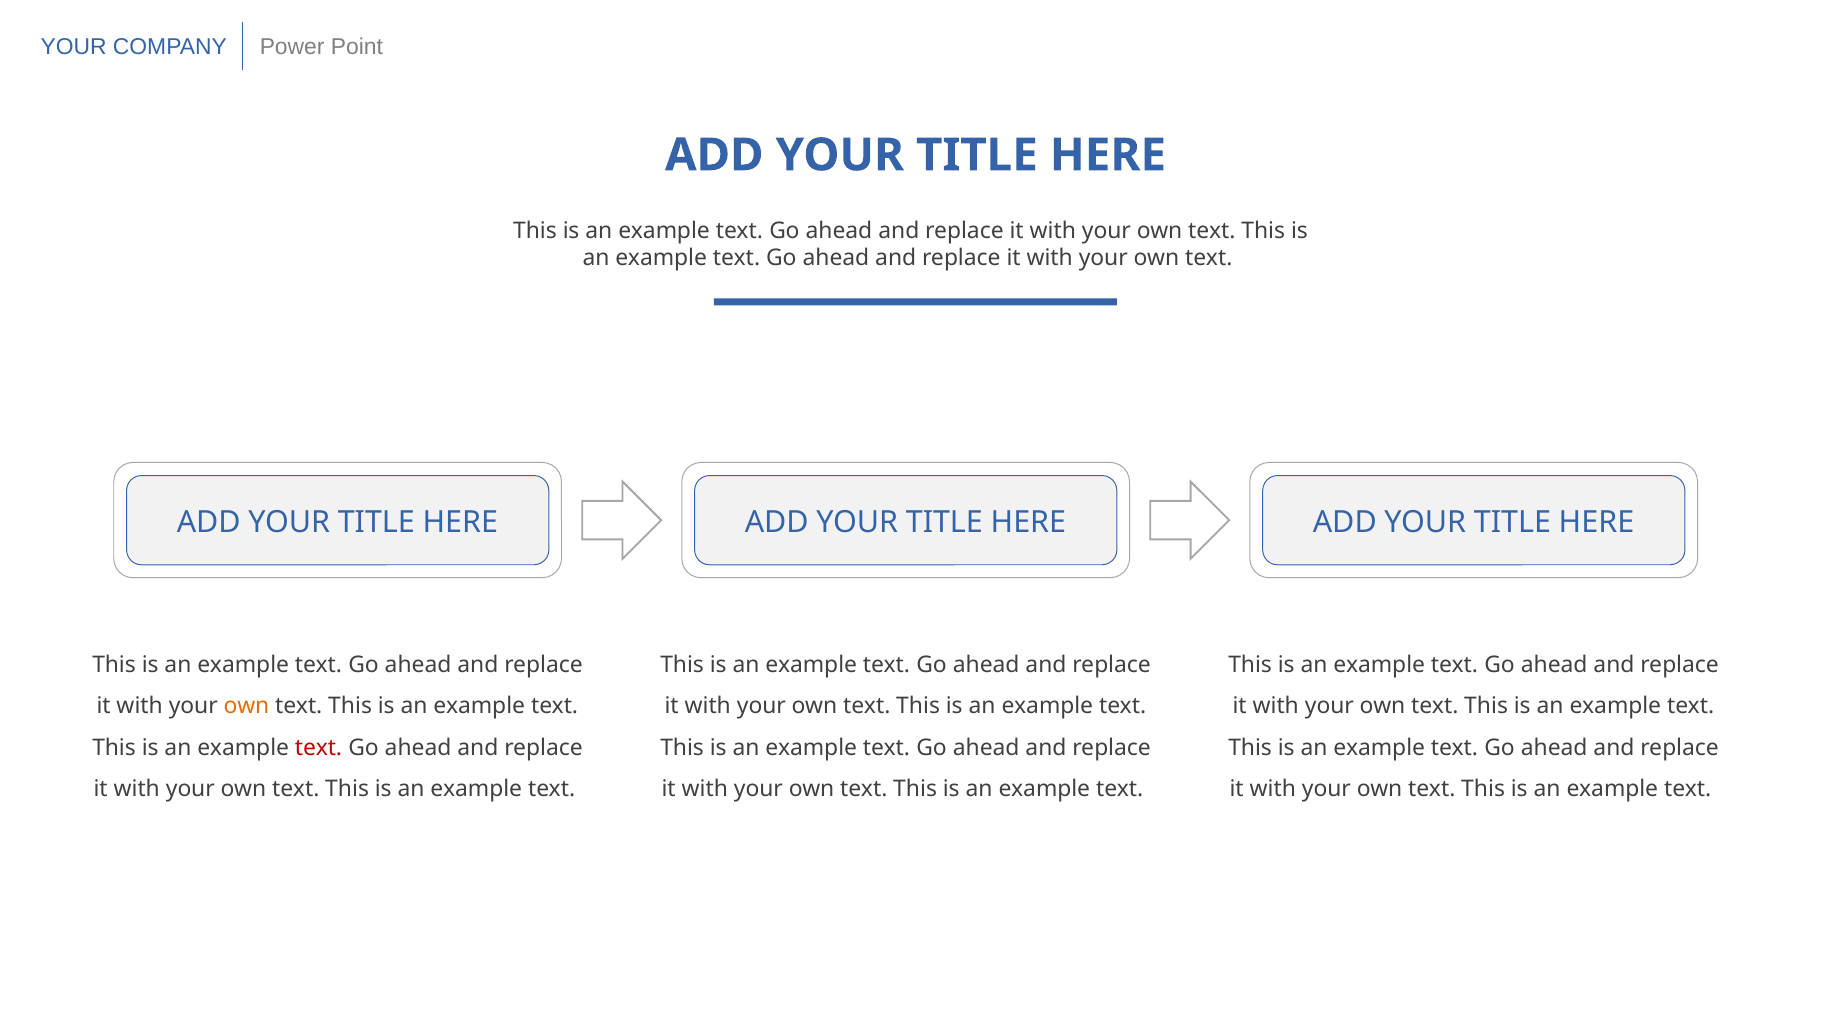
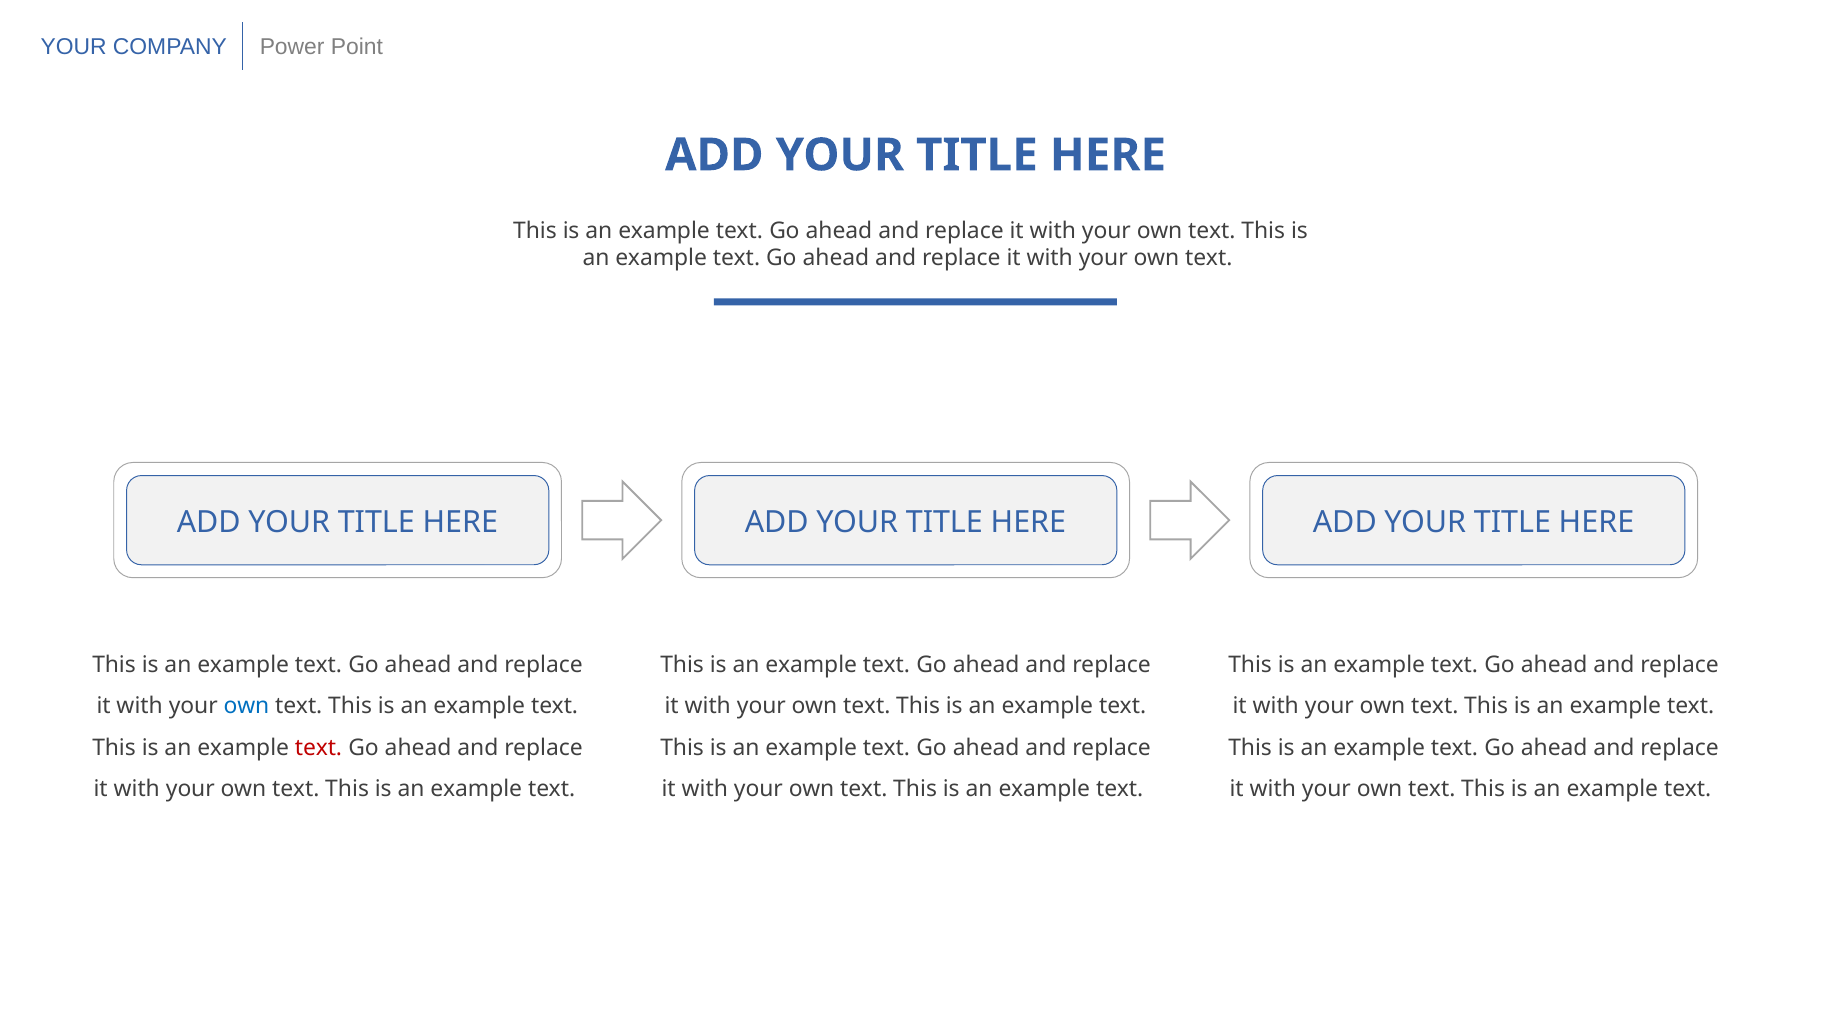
own colour: orange -> blue (246, 706)
